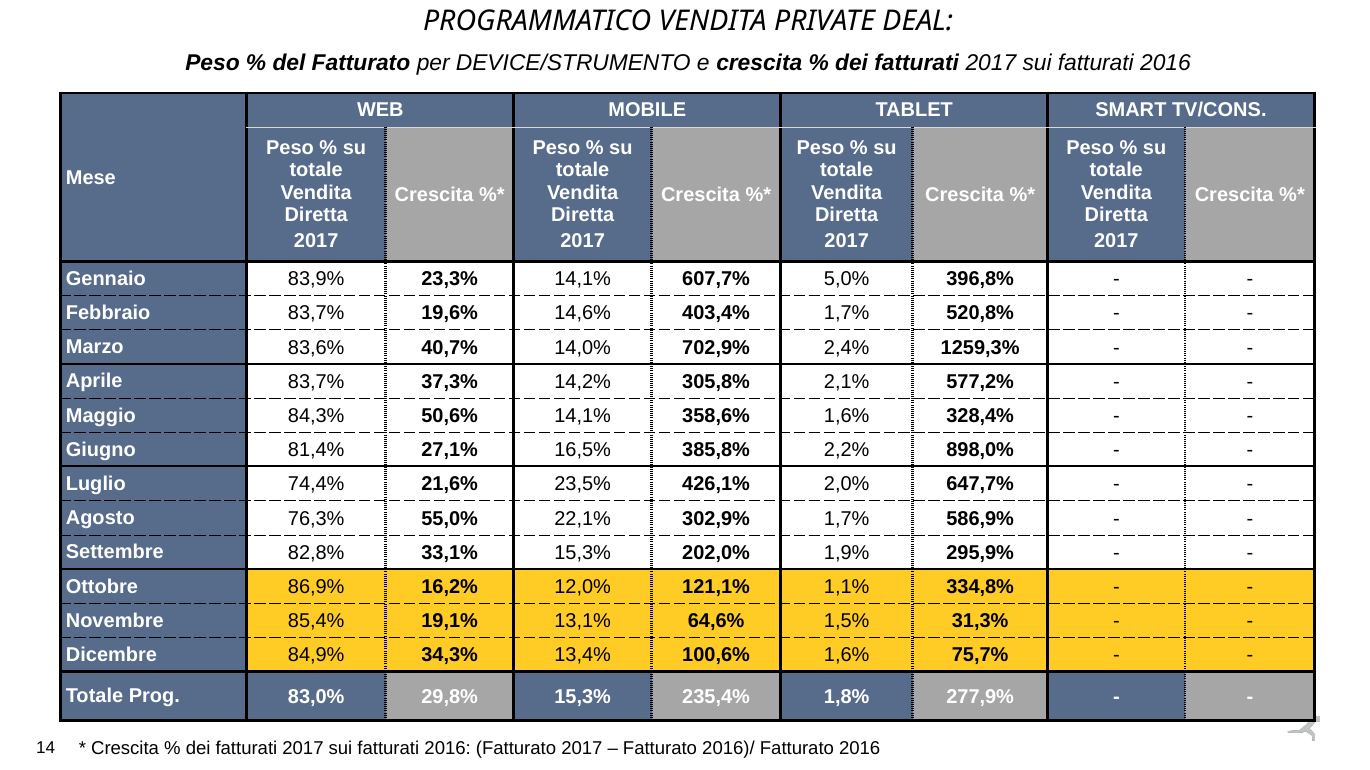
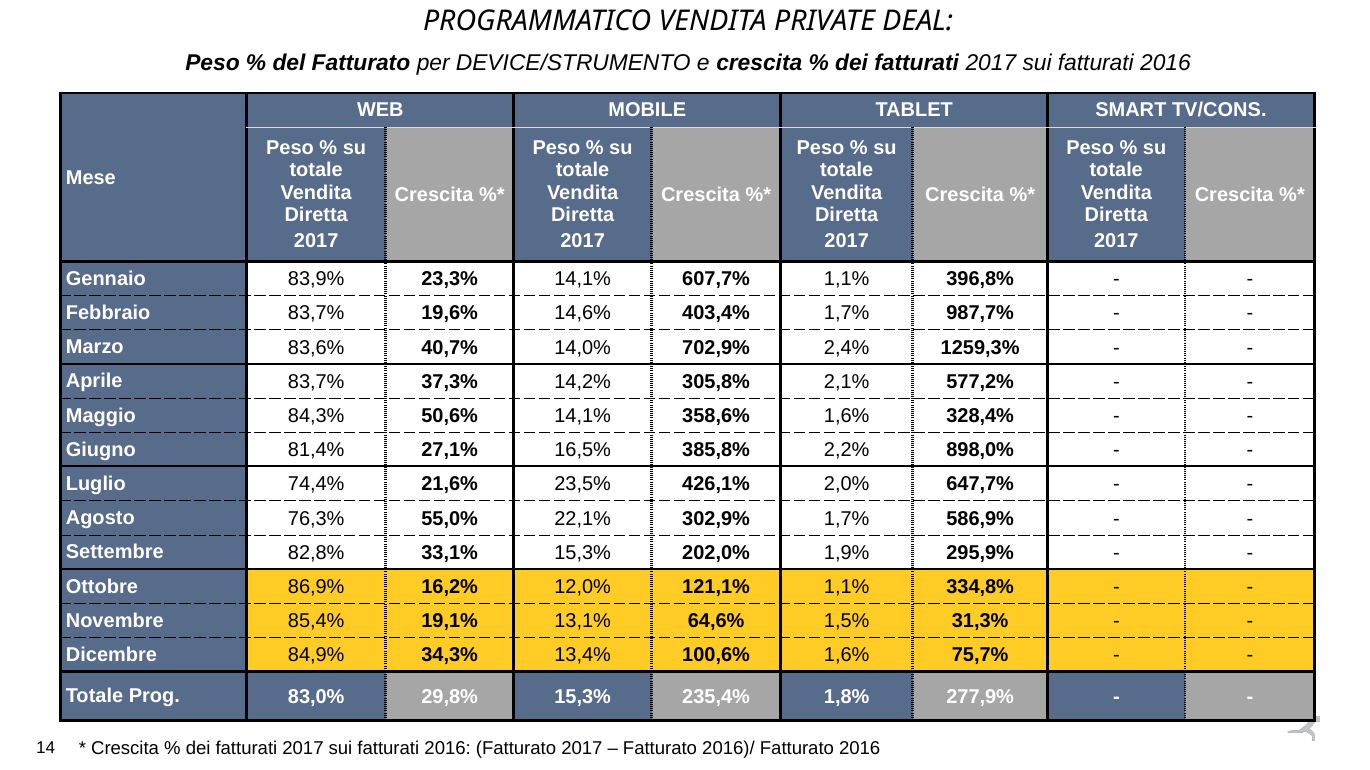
607,7% 5,0%: 5,0% -> 1,1% (847, 279)
520,8%: 520,8% -> 987,7% (980, 314)
